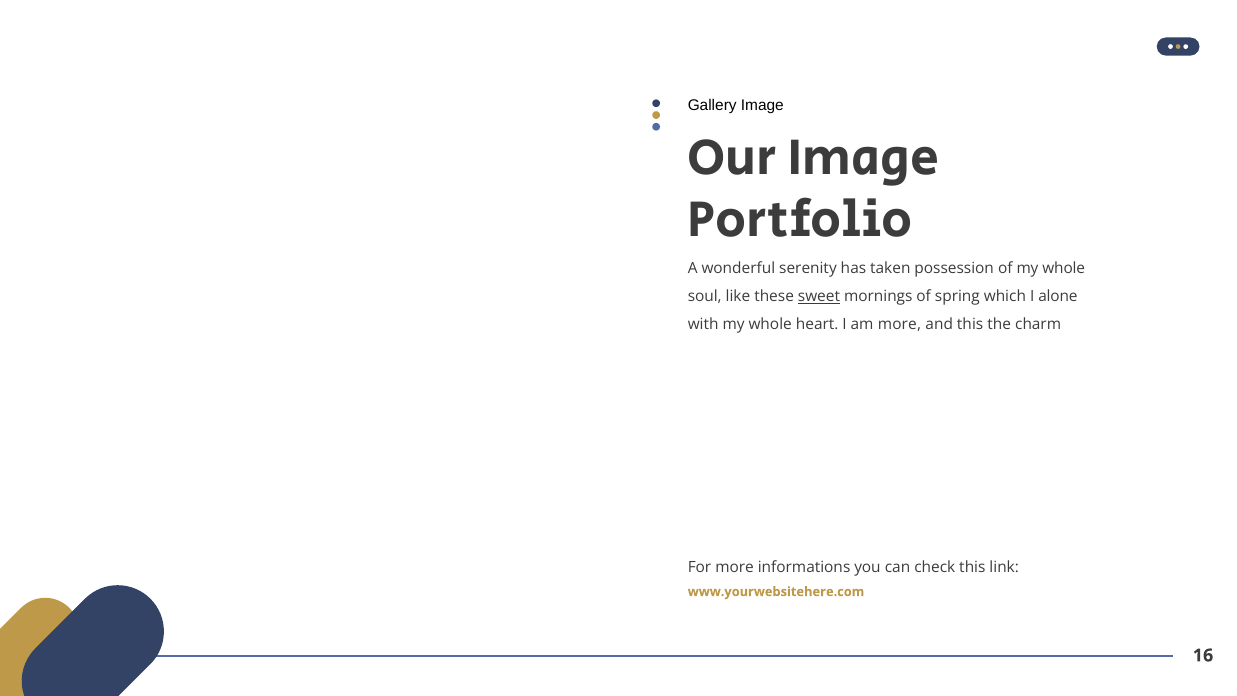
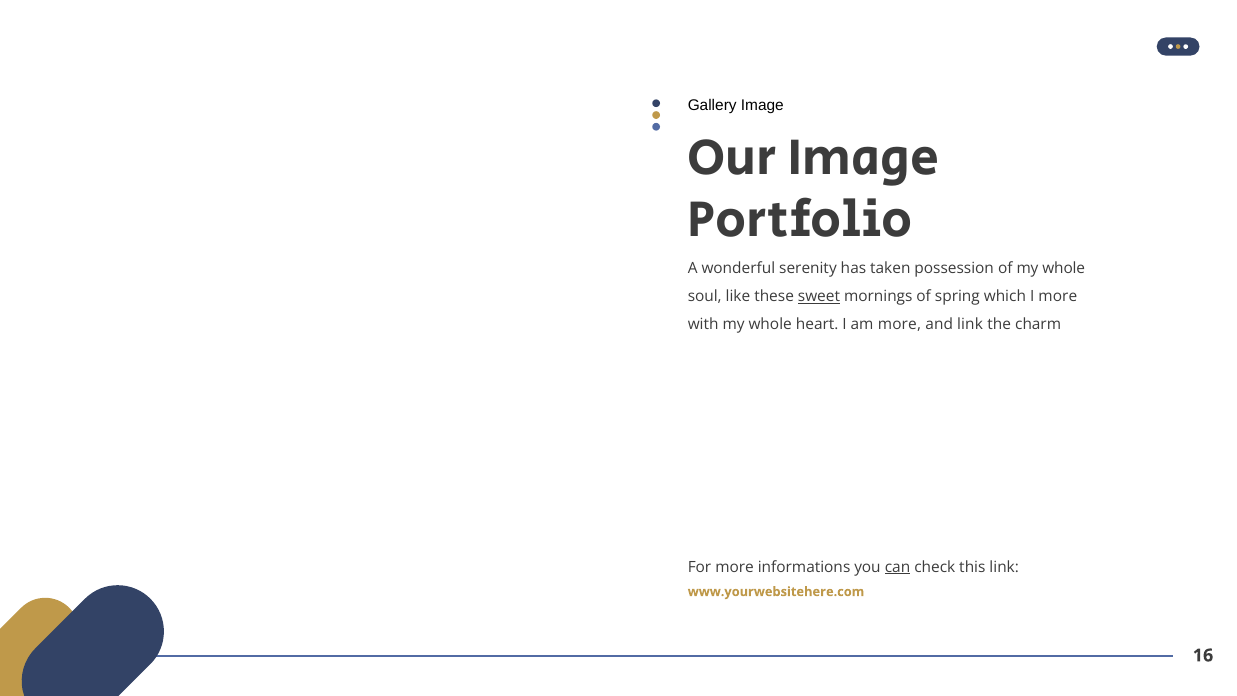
I alone: alone -> more (1058, 297)
and this: this -> link (970, 324)
can underline: none -> present (898, 567)
